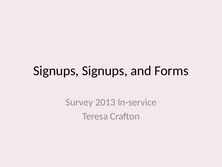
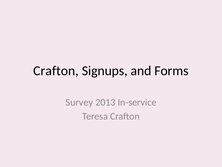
Signups: Signups -> Crafton (56, 71)
